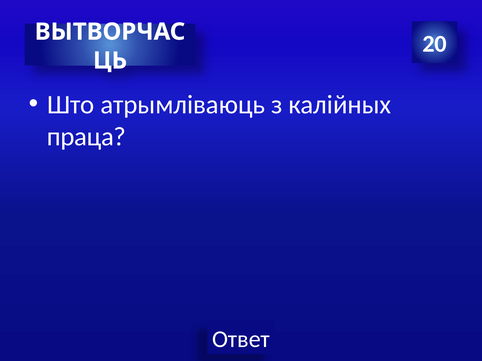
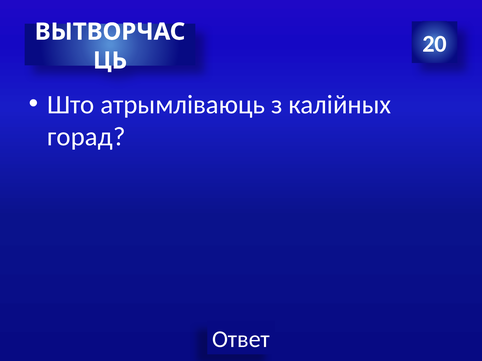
праца: праца -> горад (86, 137)
